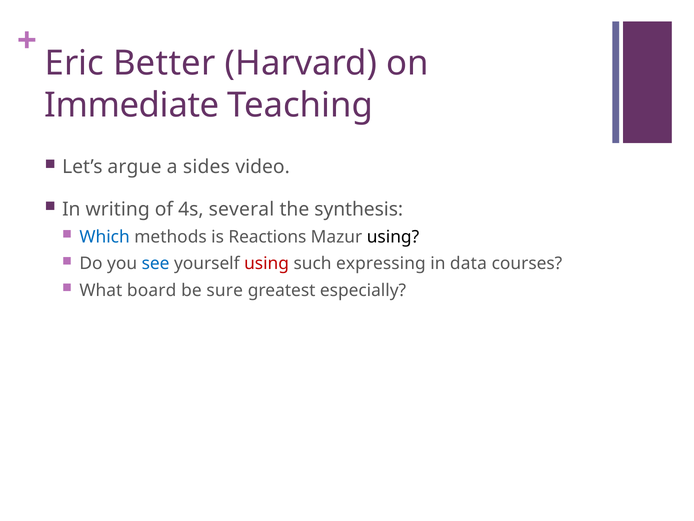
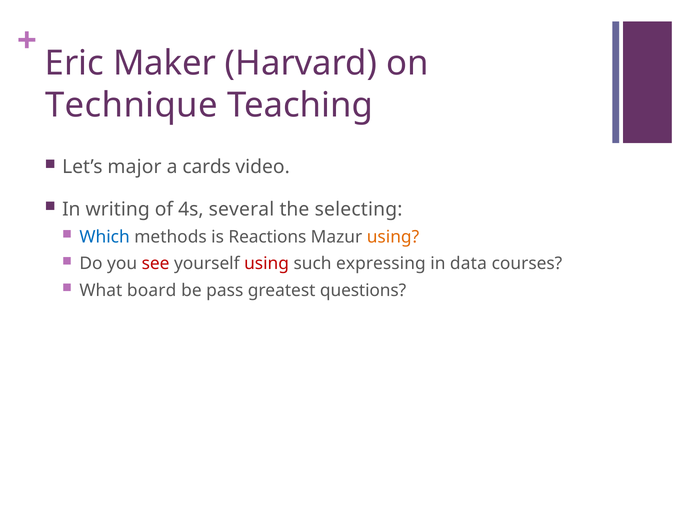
Better: Better -> Maker (165, 63)
Immediate: Immediate -> Technique (131, 105)
argue: argue -> major (135, 167)
sides: sides -> cards (207, 167)
synthesis: synthesis -> selecting (359, 209)
using colour: black -> orange (393, 237)
see colour: blue -> red (156, 263)
sure: sure -> pass (225, 290)
especially: especially -> questions (363, 290)
